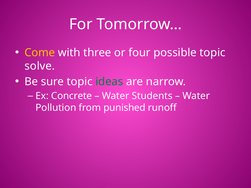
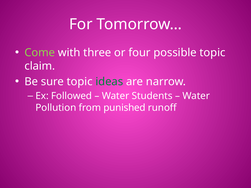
Come colour: yellow -> light green (40, 53)
solve: solve -> claim (40, 66)
Concrete: Concrete -> Followed (72, 96)
